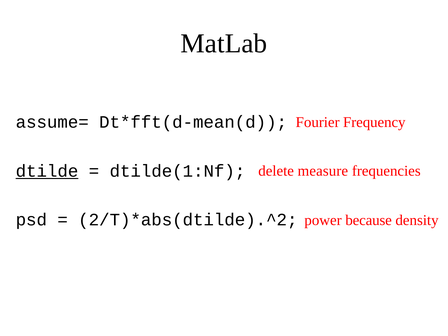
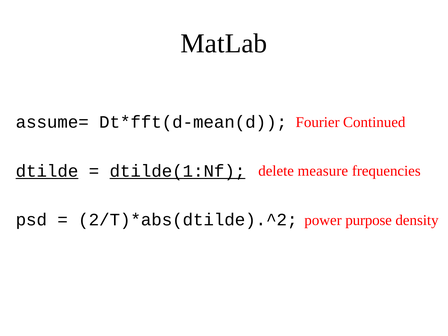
Frequency: Frequency -> Continued (374, 122)
dtilde(1:Nf underline: none -> present (177, 171)
because: because -> purpose (369, 220)
